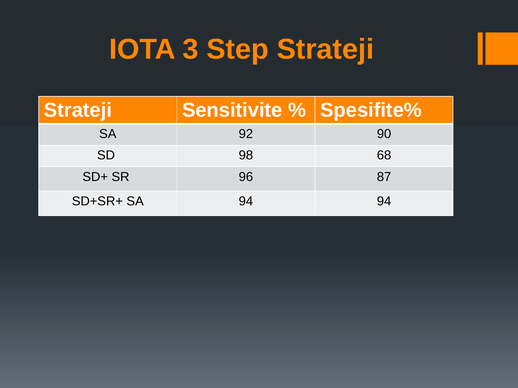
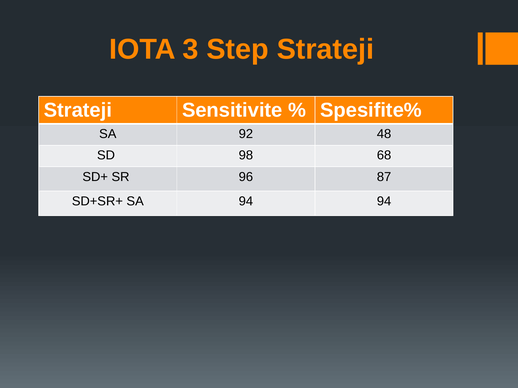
90: 90 -> 48 (384, 134)
